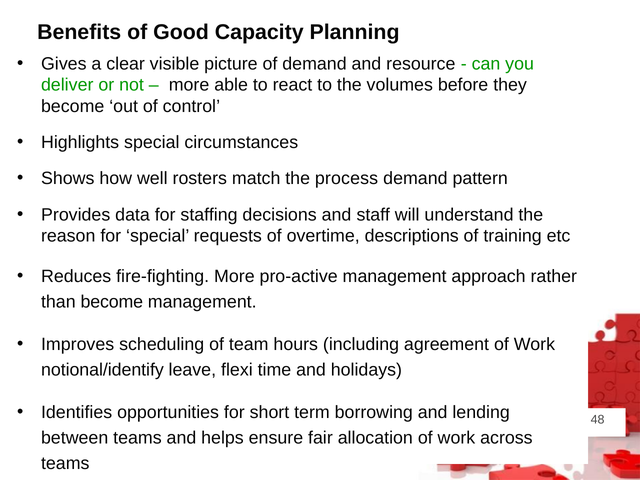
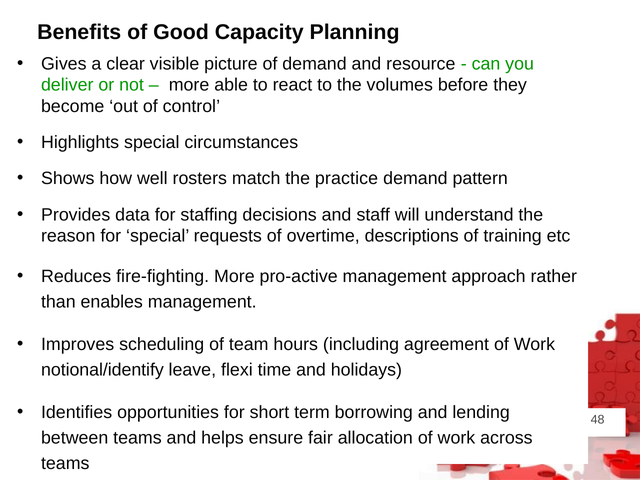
process: process -> practice (347, 179)
than become: become -> enables (112, 302)
